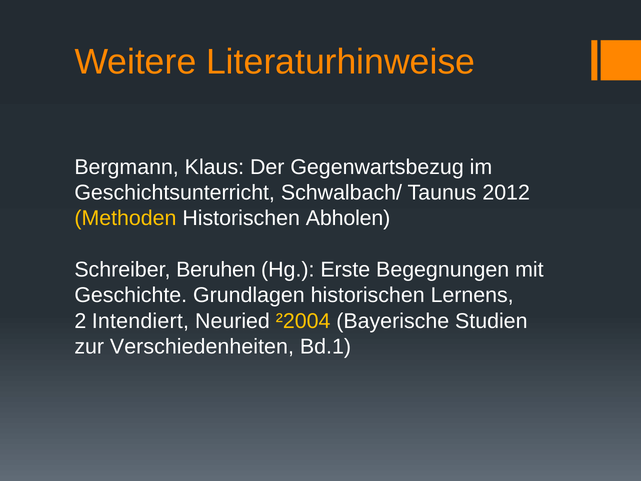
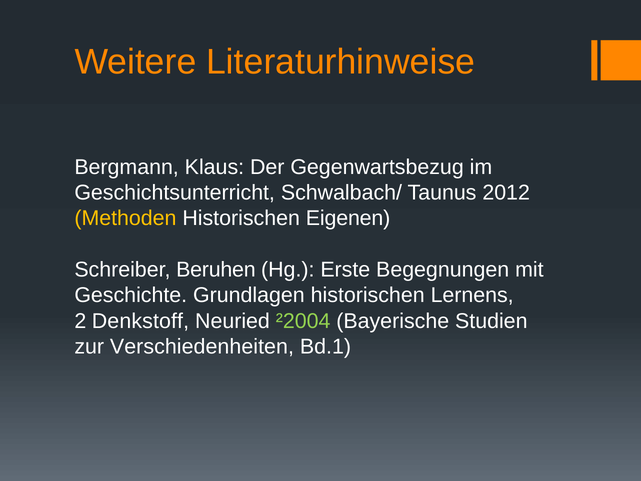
Abholen: Abholen -> Eigenen (348, 218)
Intendiert: Intendiert -> Denkstoff (140, 321)
²2004 colour: yellow -> light green (303, 321)
